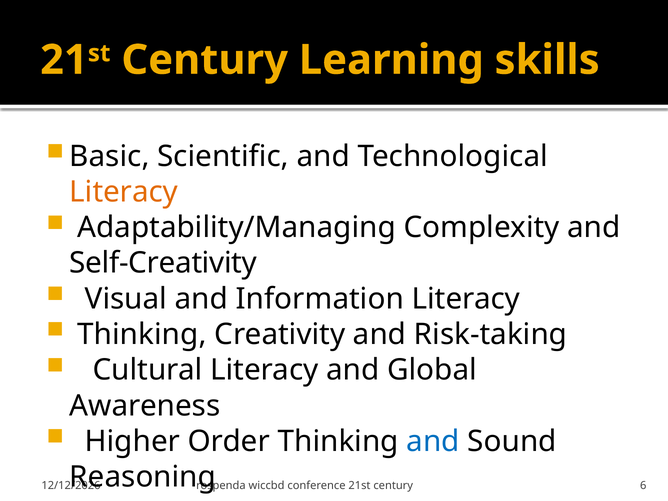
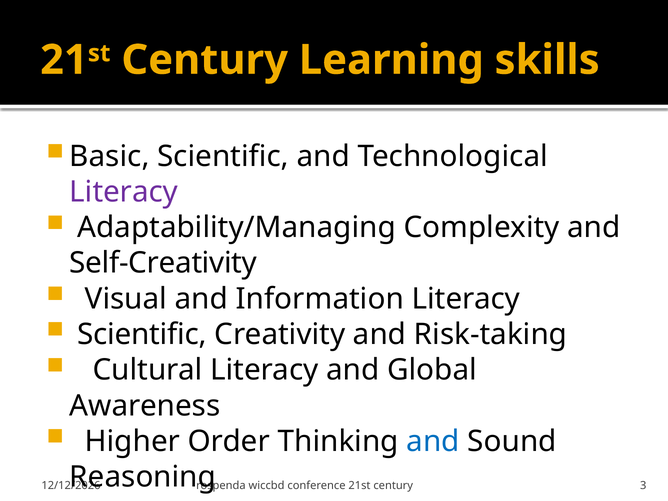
Literacy colour: orange -> purple (124, 192)
Thinking: Thinking -> Scientific (142, 334)
6: 6 -> 3 (643, 485)
